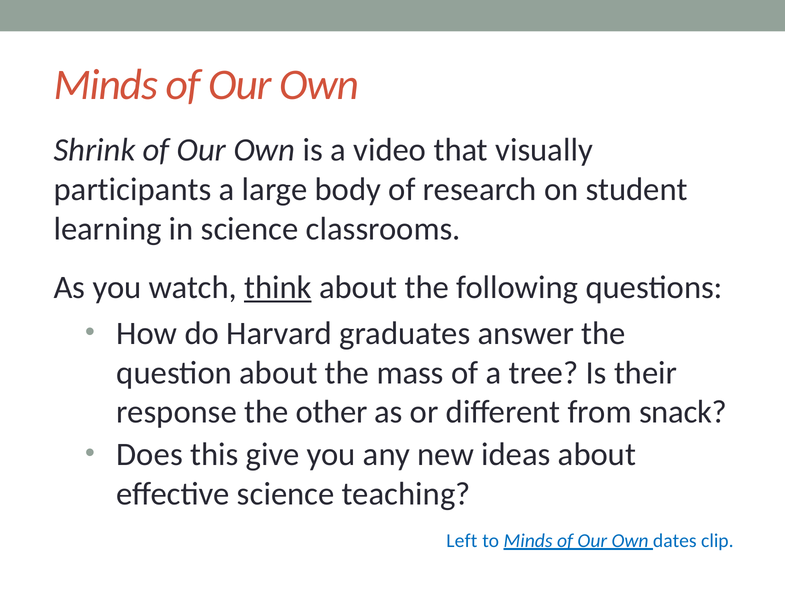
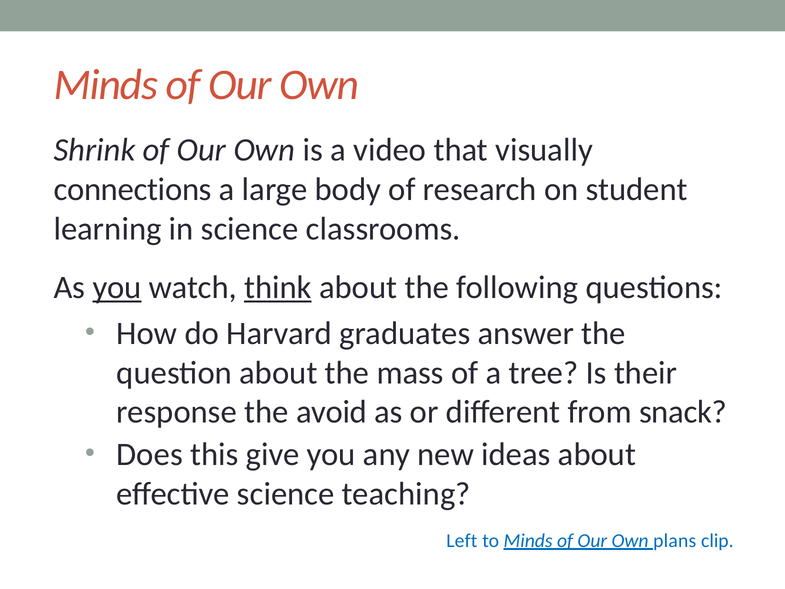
participants: participants -> connections (133, 189)
you underline: none -> present (117, 288)
other: other -> avoid (332, 412)
dates: dates -> plans (675, 540)
